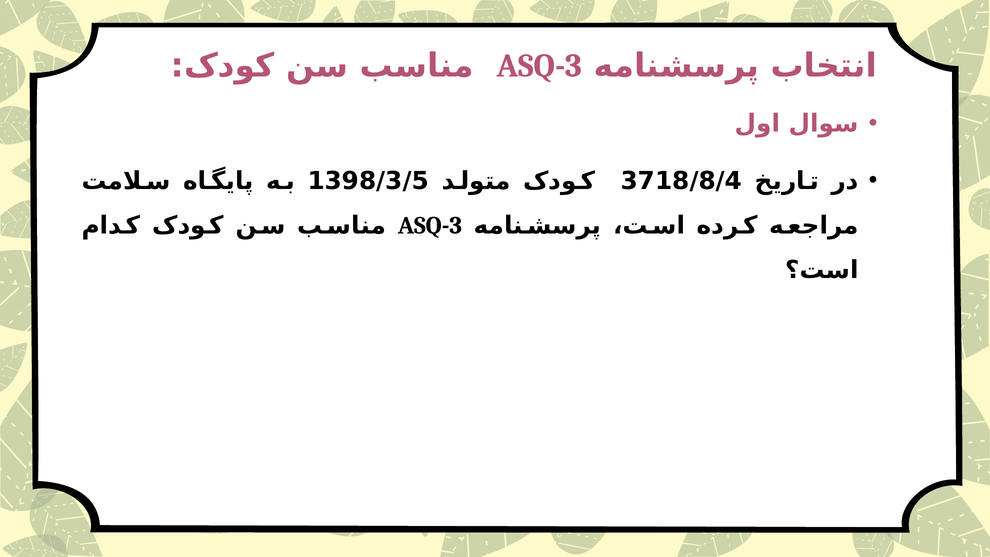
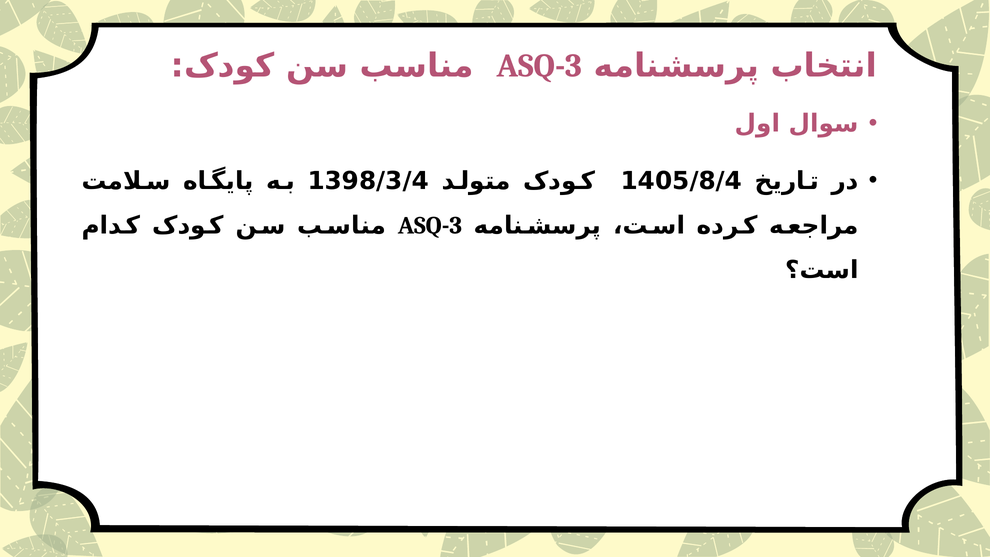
1398/3/5: 1398/3/5 -> 1398/3/4 (368, 181)
3718/8/4: 3718/8/4 -> 1405/8/4 (681, 181)
